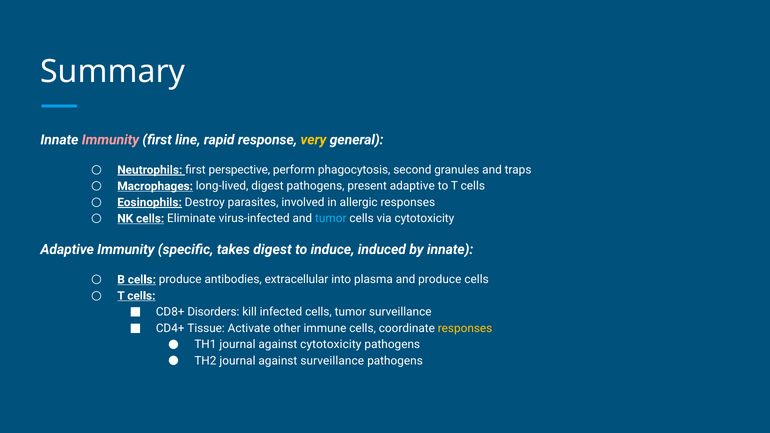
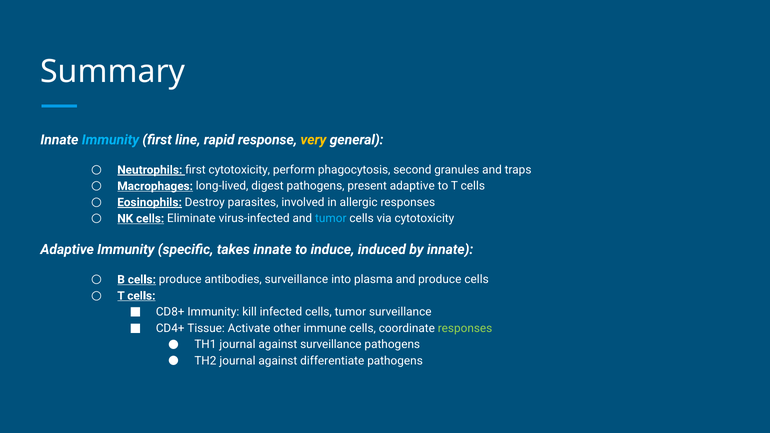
Immunity colour: pink -> light blue (110, 140)
first perspective: perspective -> cytotoxicity (239, 170)
takes digest: digest -> innate (272, 249)
antibodies extracellular: extracellular -> surveillance (296, 280)
CD8+ Disorders: Disorders -> Immunity (213, 312)
responses colour: yellow -> light green (465, 328)
against cytotoxicity: cytotoxicity -> surveillance (331, 345)
against surveillance: surveillance -> differentiate (332, 361)
